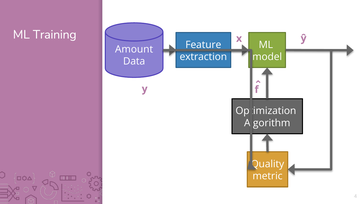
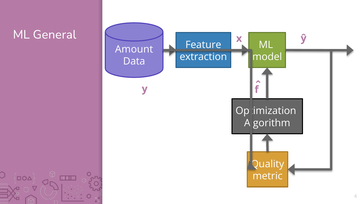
Training: Training -> General (55, 34)
